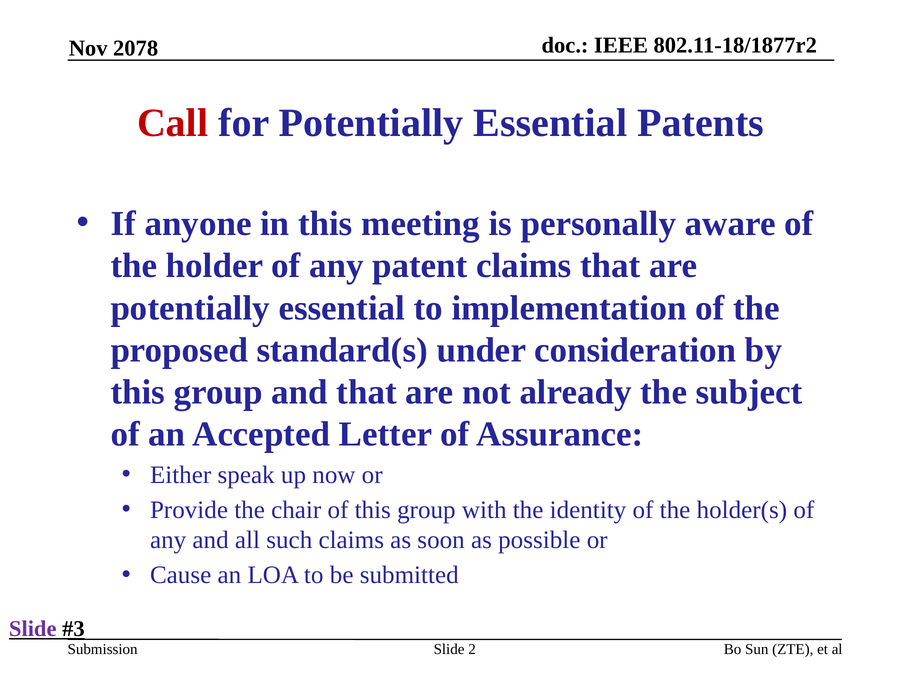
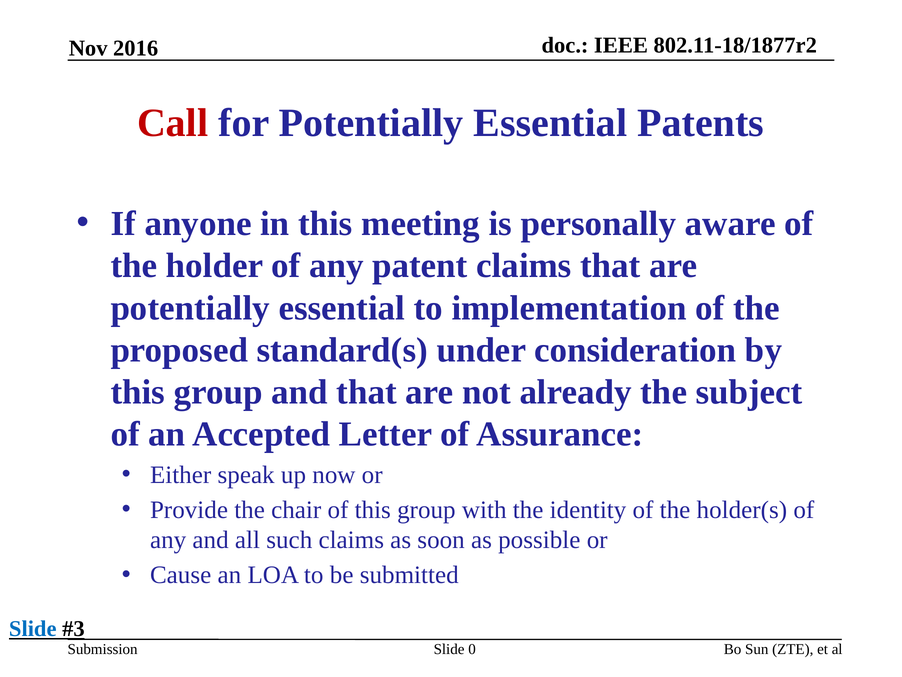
2078: 2078 -> 2016 (136, 48)
Slide colour: purple -> blue (33, 628)
2: 2 -> 0 (472, 649)
